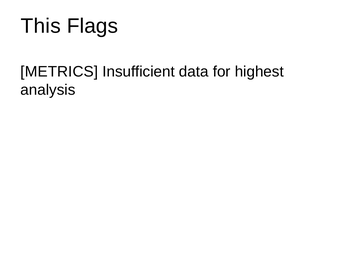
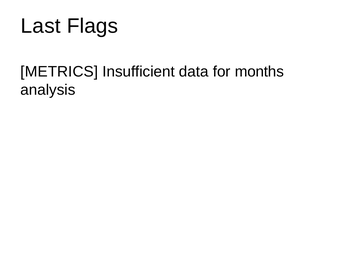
This: This -> Last (41, 26)
highest: highest -> months (259, 72)
